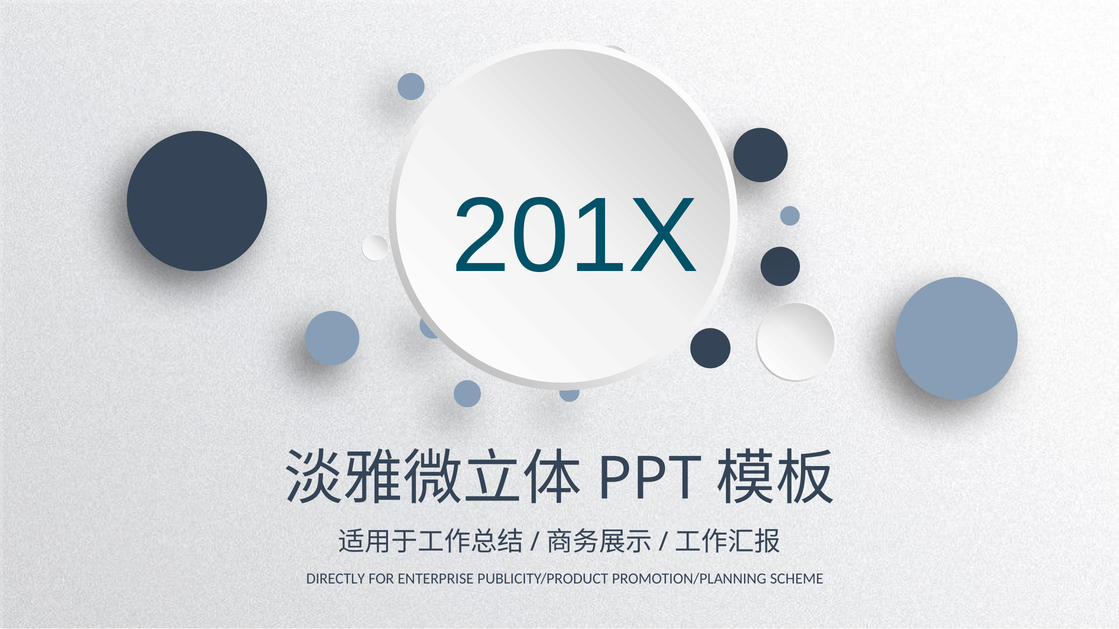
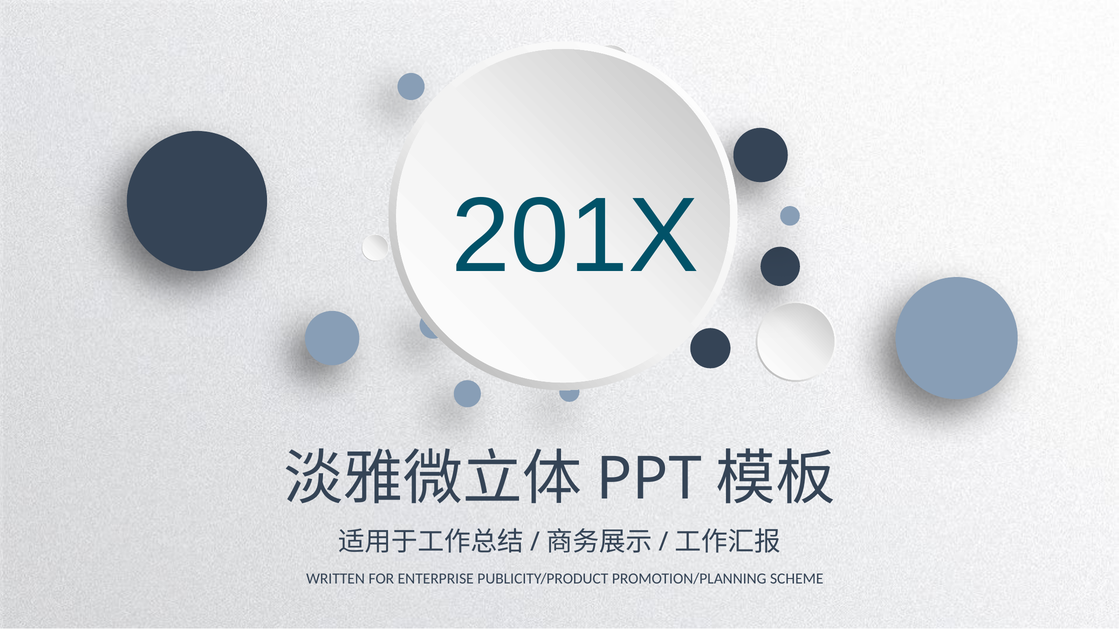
DIRECTLY: DIRECTLY -> WRITTEN (336, 579)
